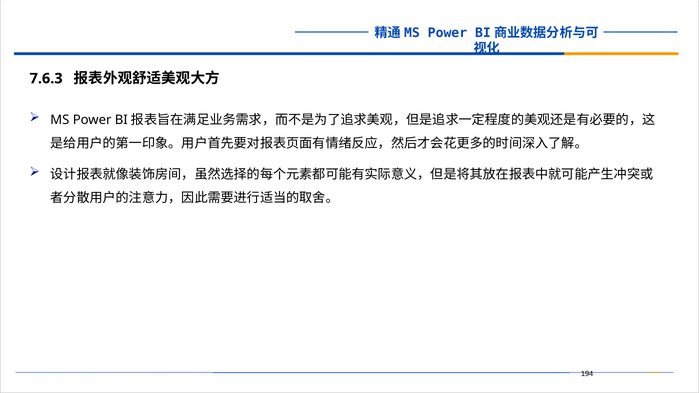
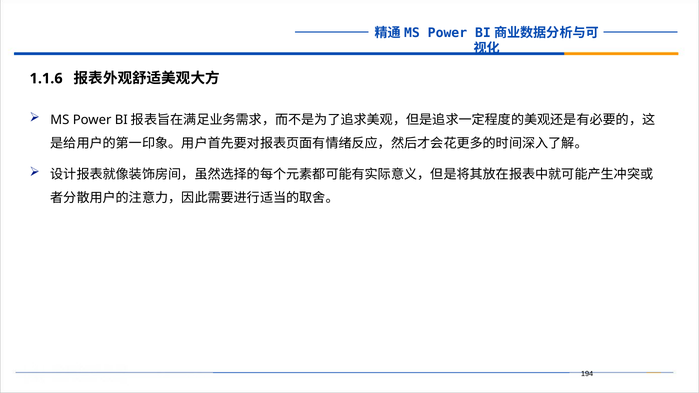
7.6.3: 7.6.3 -> 1.1.6 (46, 79)
